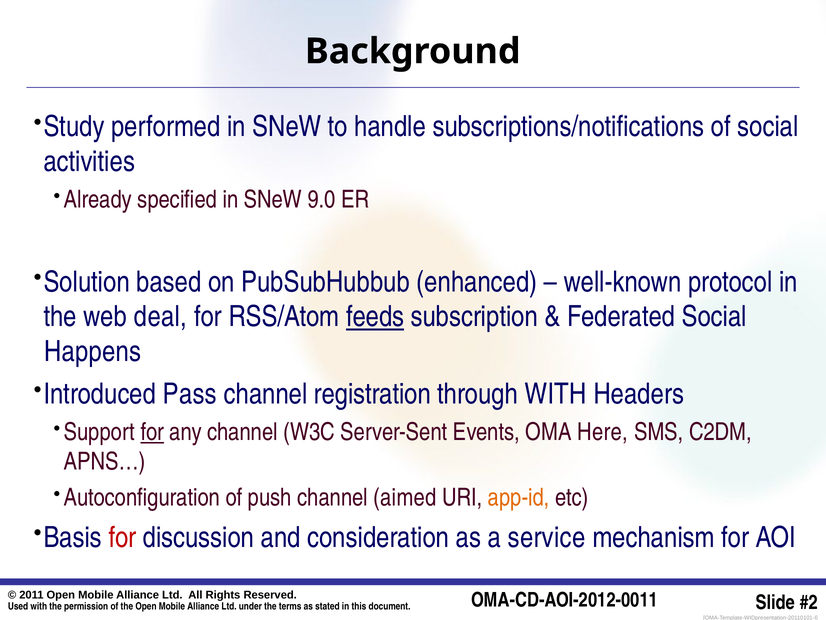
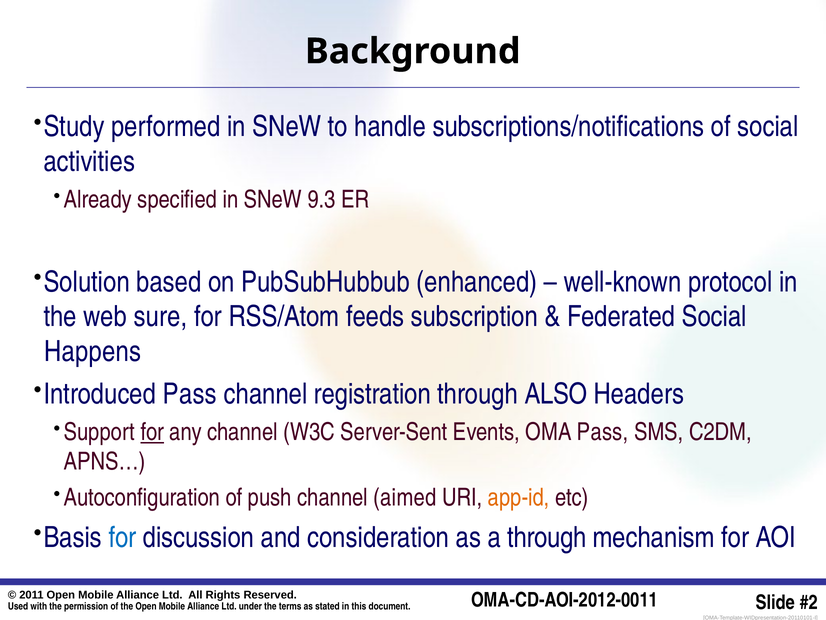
9.0: 9.0 -> 9.3 (322, 200)
deal: deal -> sure (161, 317)
feeds underline: present -> none (375, 317)
through WITH: WITH -> ALSO (556, 394)
OMA Here: Here -> Pass (603, 432)
for colour: red -> blue (122, 537)
a service: service -> through (547, 537)
